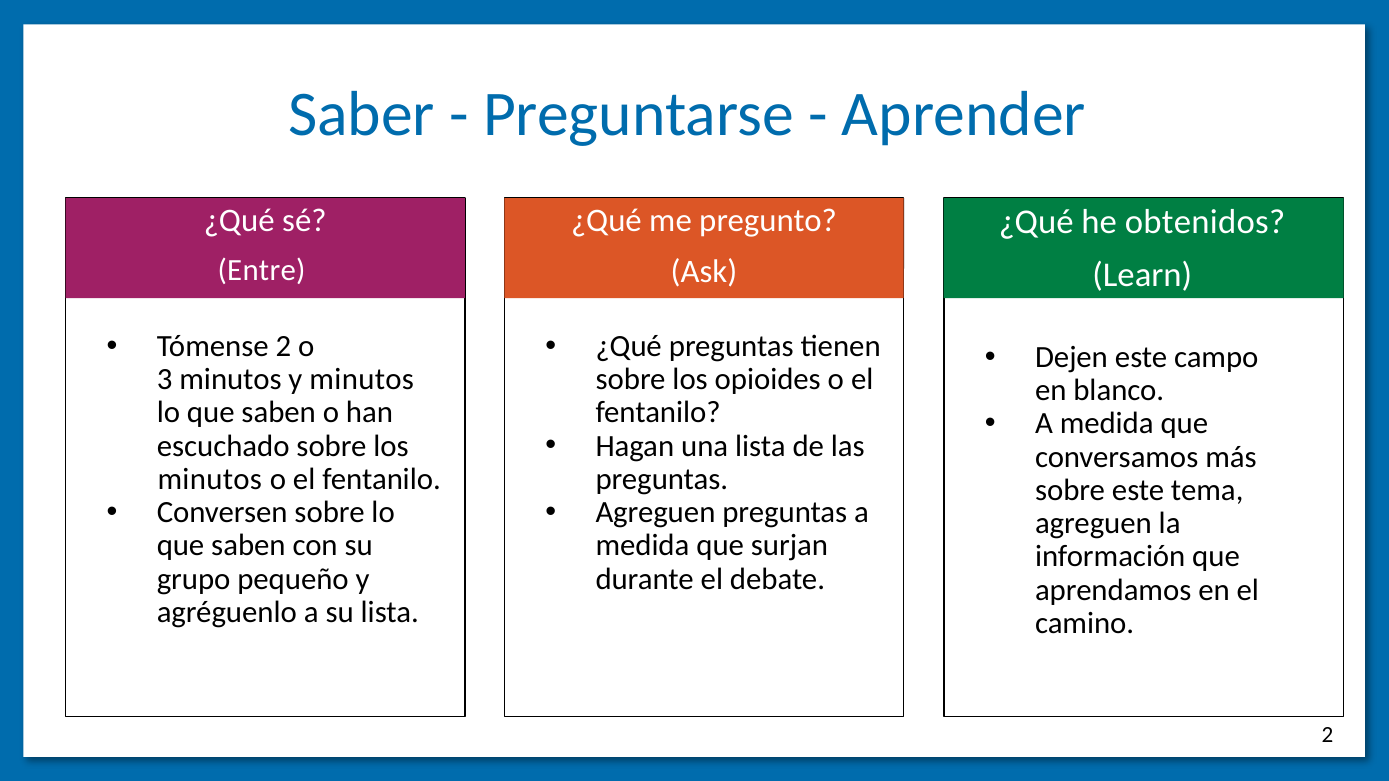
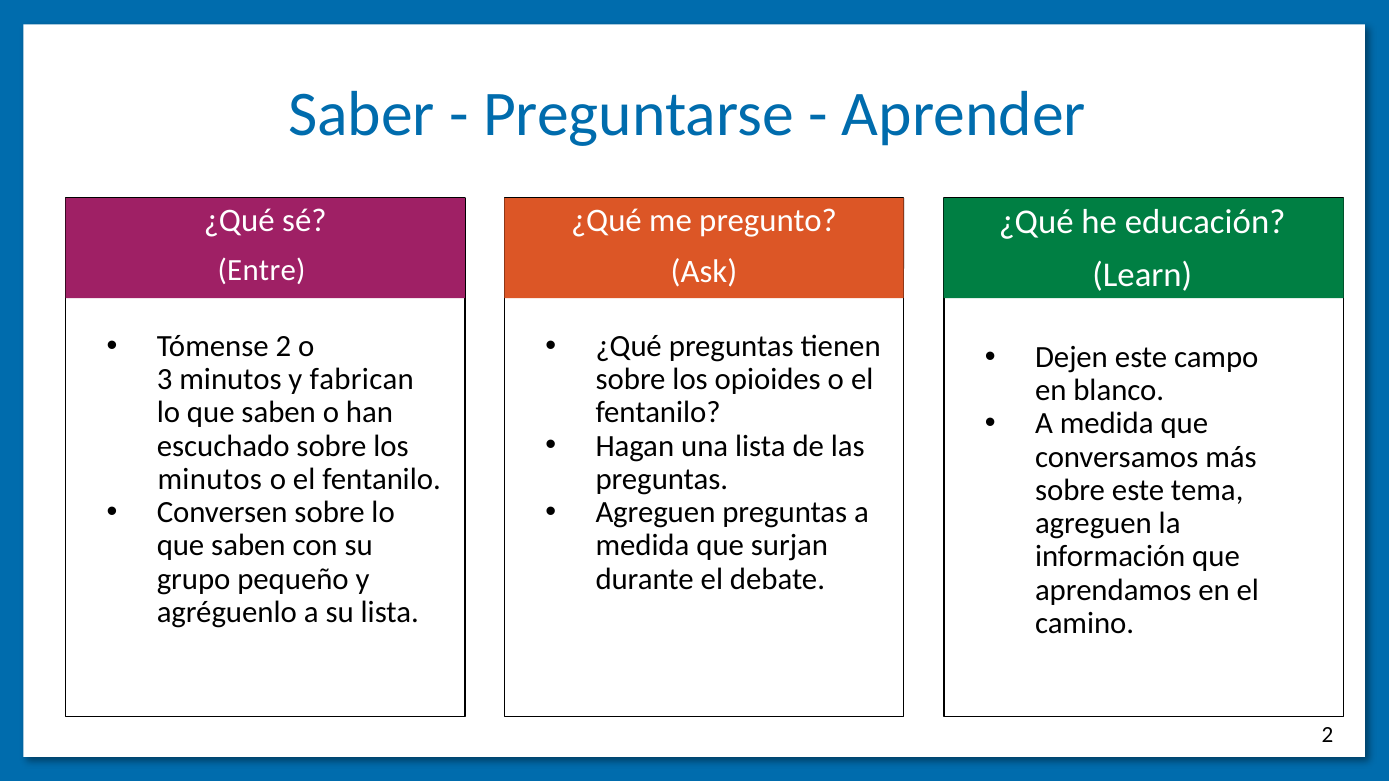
obtenidos: obtenidos -> educación (1205, 222)
y minutos: minutos -> fabrican (362, 380)
